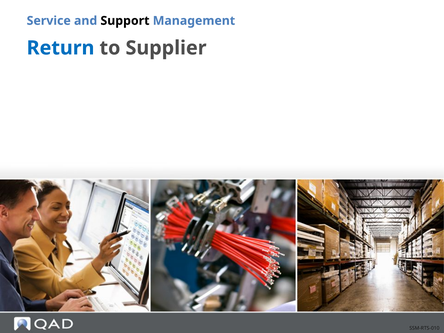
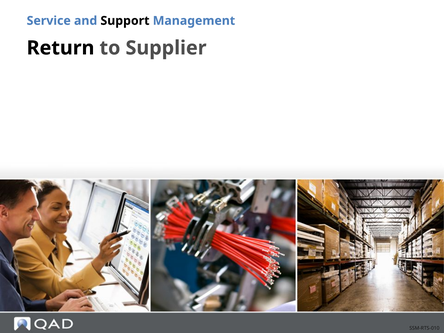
Return colour: blue -> black (61, 48)
